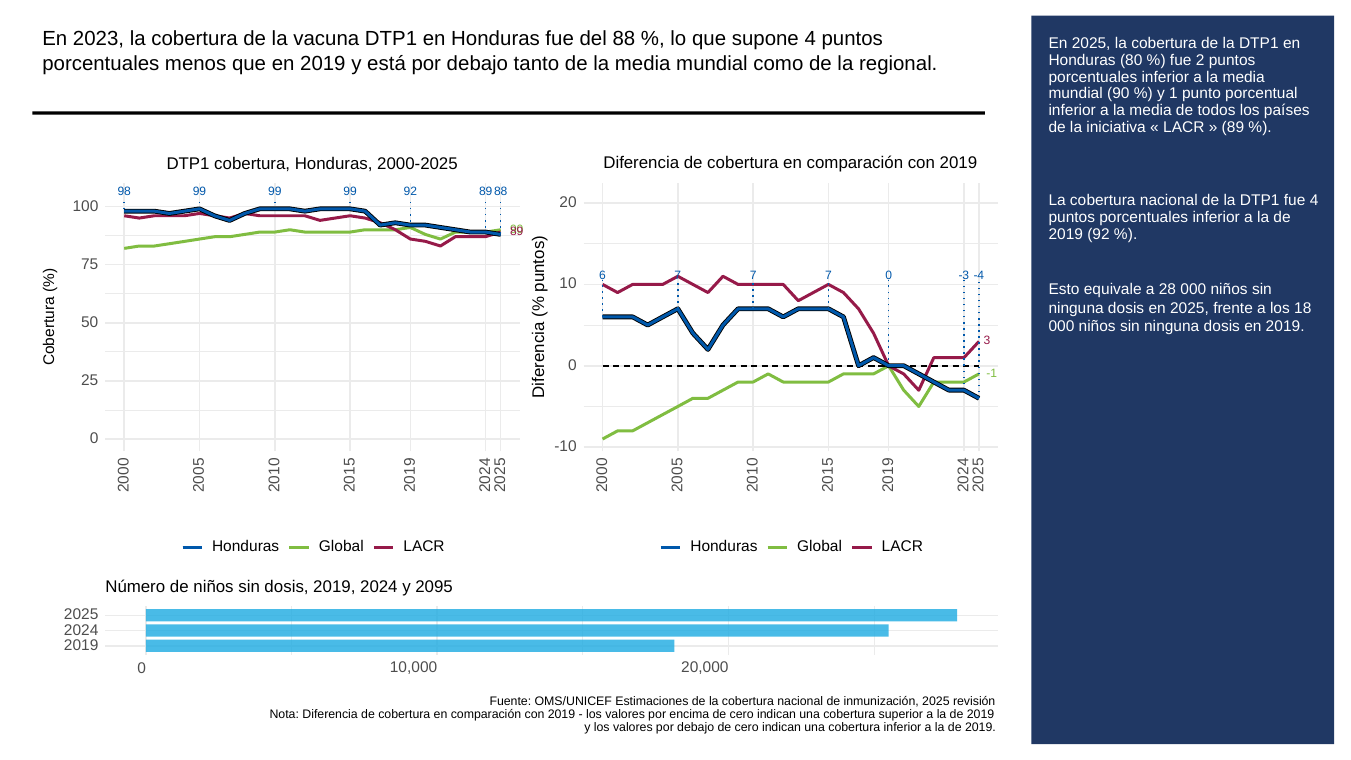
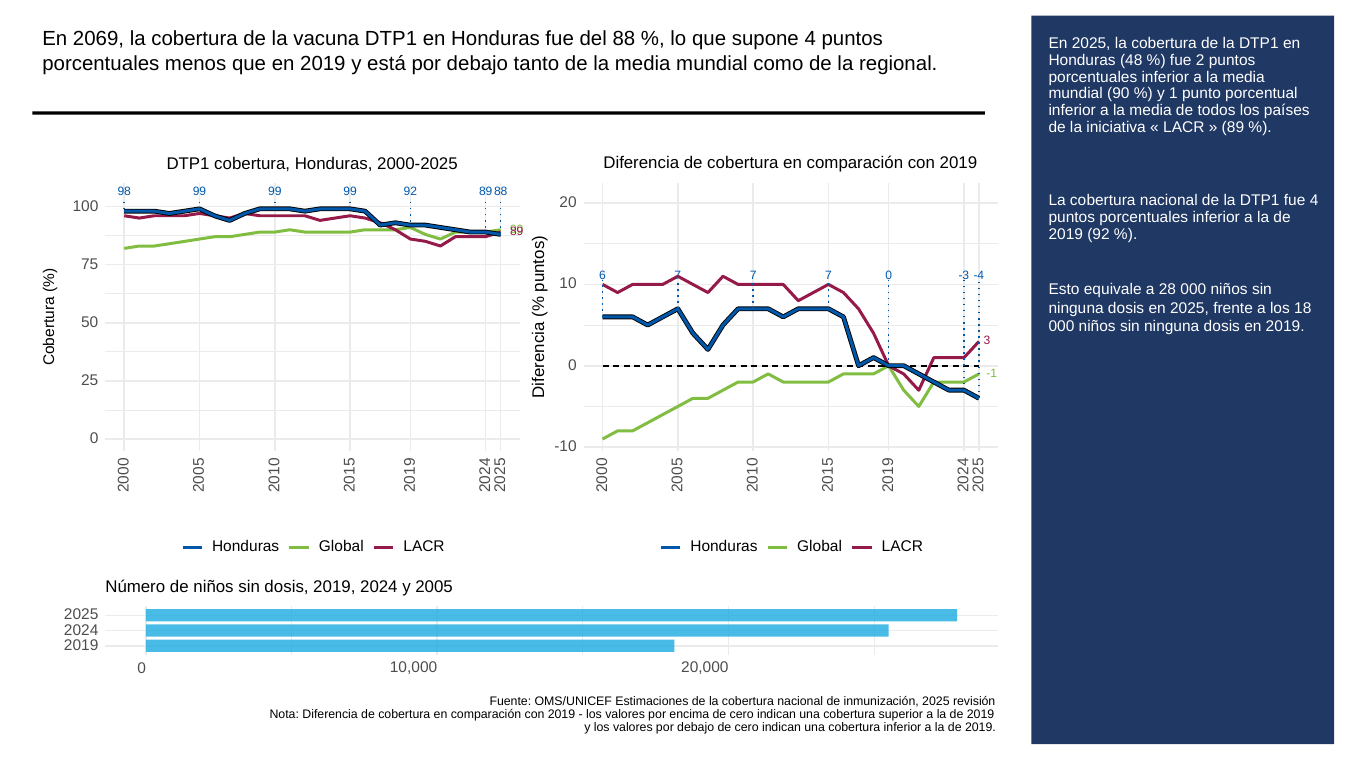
2023: 2023 -> 2069 (99, 39)
80: 80 -> 48 (1131, 60)
2095: 2095 -> 2005 (434, 586)
